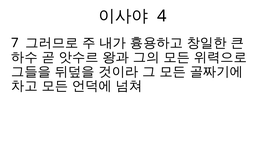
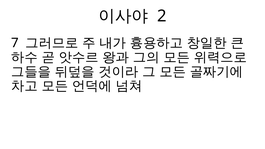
4: 4 -> 2 (162, 16)
